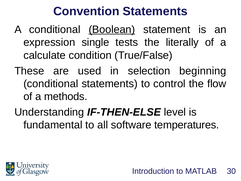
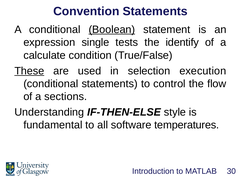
literally: literally -> identify (182, 42)
These underline: none -> present (29, 71)
beginning: beginning -> execution (203, 71)
methods: methods -> sections (66, 96)
level: level -> style (175, 112)
